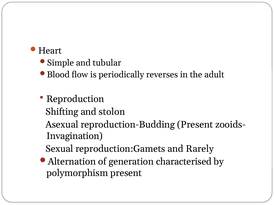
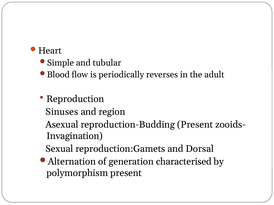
Shifting: Shifting -> Sinuses (62, 112)
stolon: stolon -> region (112, 112)
Rarely: Rarely -> Dorsal (200, 149)
